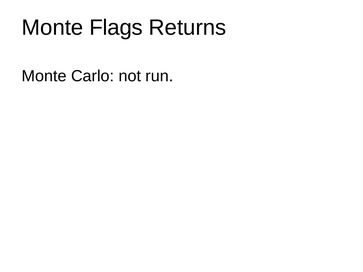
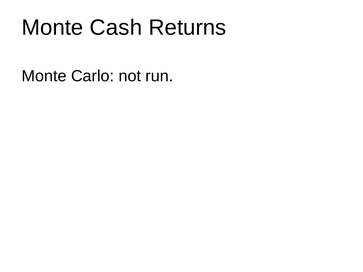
Flags: Flags -> Cash (116, 28)
